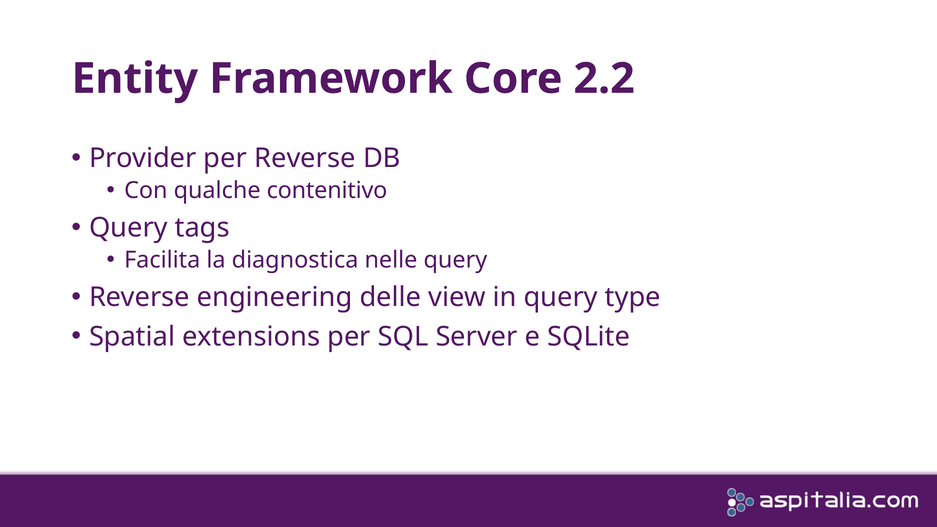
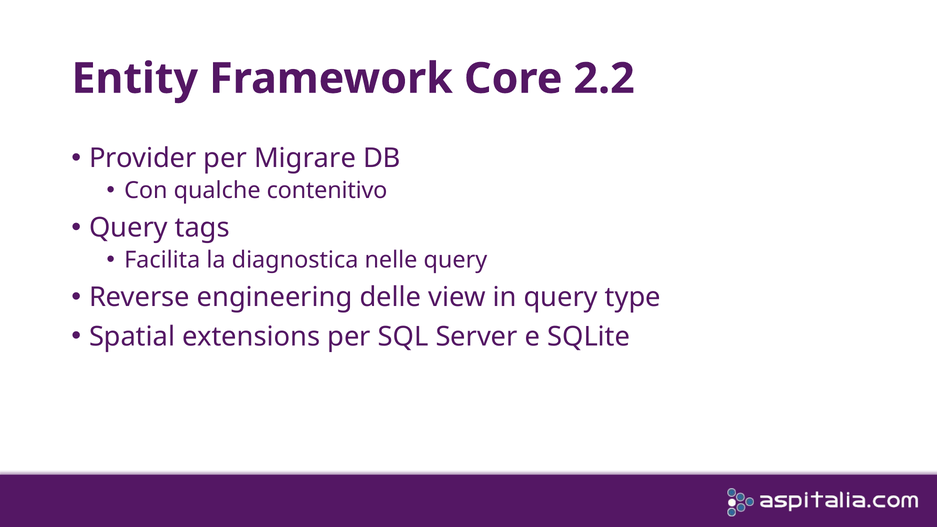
per Reverse: Reverse -> Migrare (305, 158)
